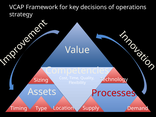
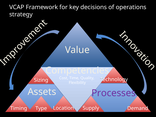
Processes colour: red -> purple (114, 93)
